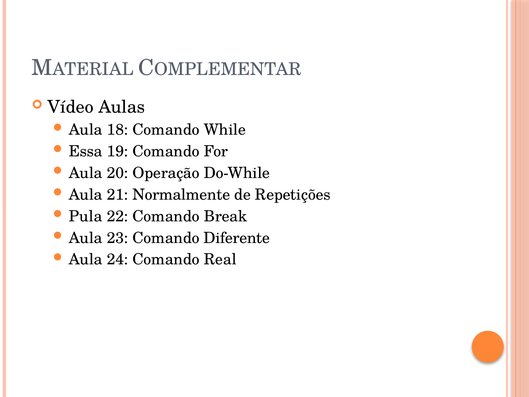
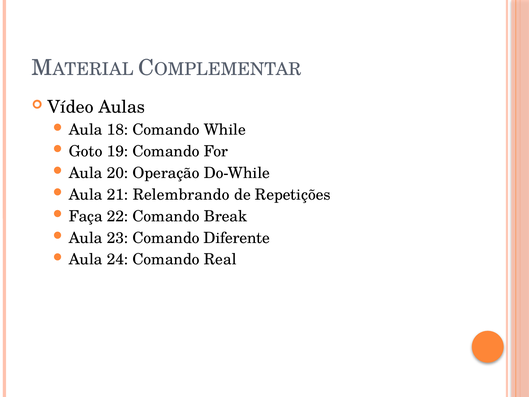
Essa: Essa -> Goto (86, 151)
Normalmente: Normalmente -> Relembrando (181, 195)
Pula: Pula -> Faça (86, 216)
